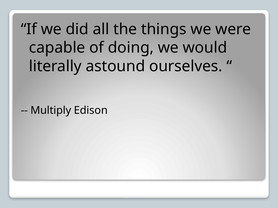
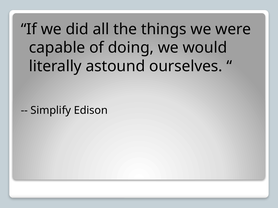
Multiply: Multiply -> Simplify (51, 111)
